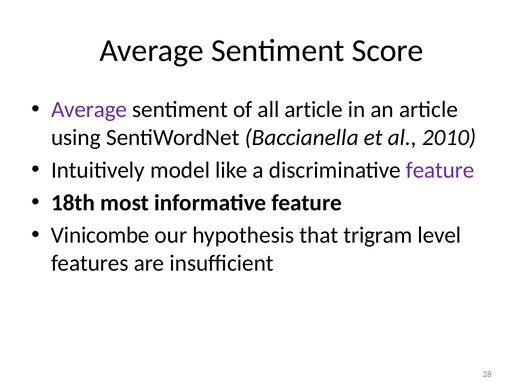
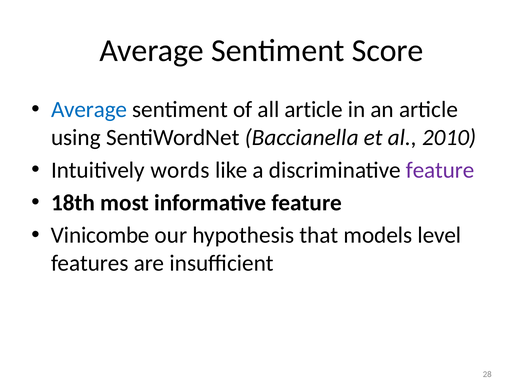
Average colour: purple -> blue (89, 110)
model: model -> words (180, 170)
trigram: trigram -> models (378, 235)
